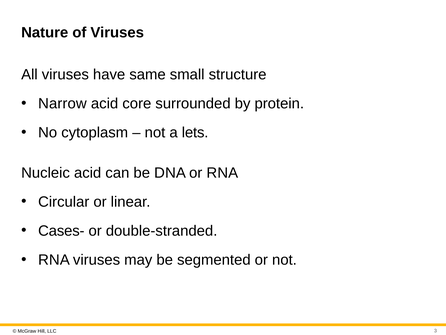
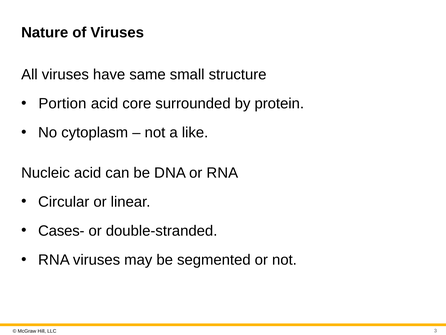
Narrow: Narrow -> Portion (62, 103)
lets: lets -> like (195, 132)
